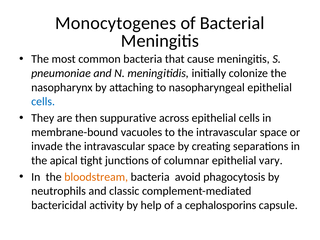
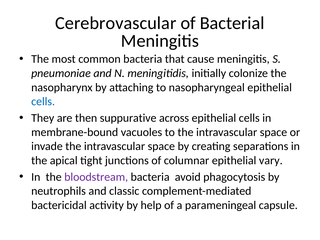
Monocytogenes: Monocytogenes -> Cerebrovascular (116, 23)
bloodstream colour: orange -> purple (96, 177)
cephalosporins: cephalosporins -> parameningeal (221, 205)
